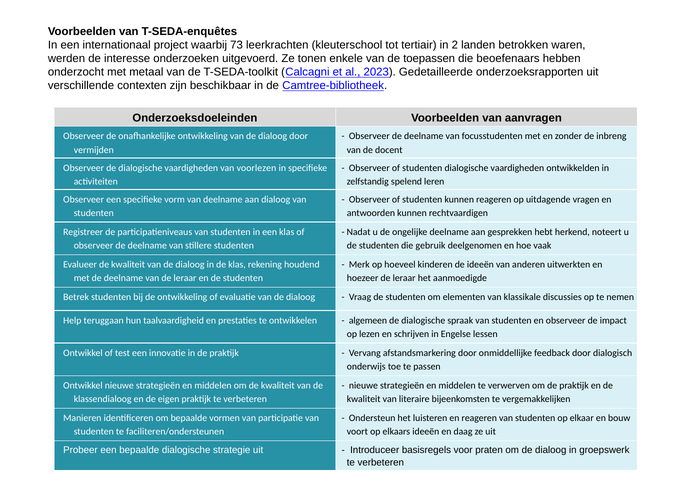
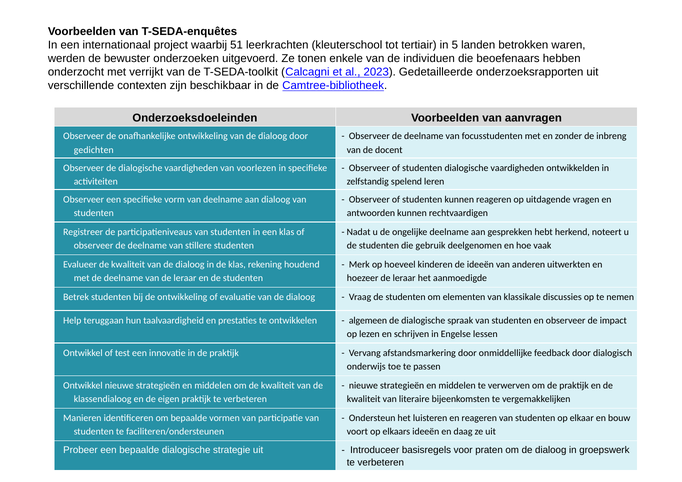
73: 73 -> 51 (237, 45)
2: 2 -> 5 (455, 45)
interesse: interesse -> bewuster (127, 59)
toepassen: toepassen -> individuen (429, 59)
metaal: metaal -> verrijkt (146, 72)
vermijden: vermijden -> gedichten (94, 150)
